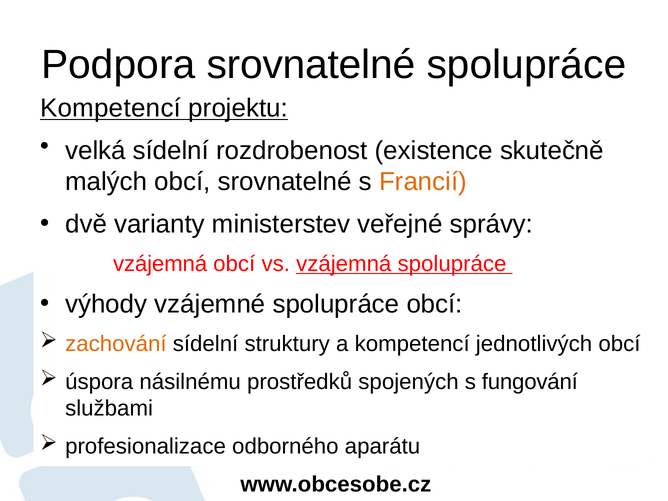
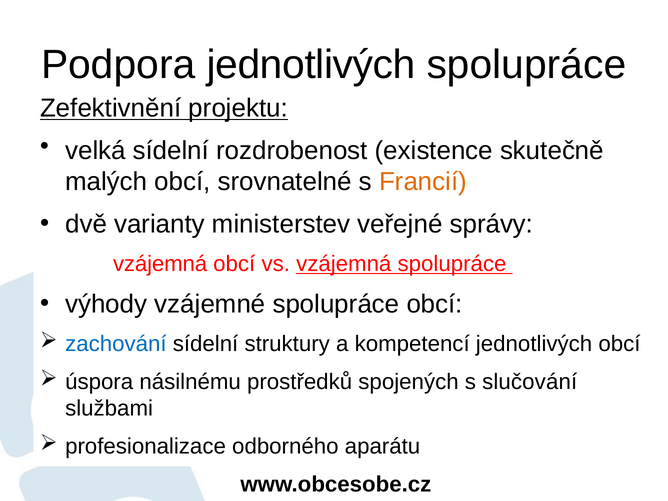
Podpora srovnatelné: srovnatelné -> jednotlivých (311, 65)
Kompetencí: Kompetencí -> Zefektivnění (111, 108)
zachování colour: orange -> blue (116, 344)
fungování: fungování -> slučování (530, 382)
